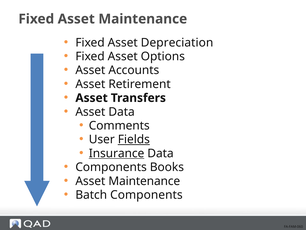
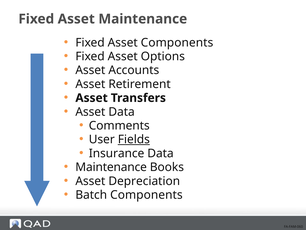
Asset Depreciation: Depreciation -> Components (177, 42)
Insurance underline: present -> none (117, 153)
Components: Components -> Maintenance (111, 167)
Maintenance: Maintenance -> Depreciation (144, 181)
